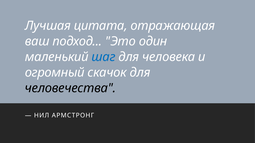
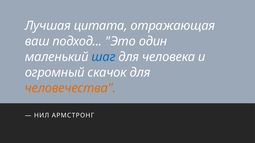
человечества colour: black -> orange (70, 88)
